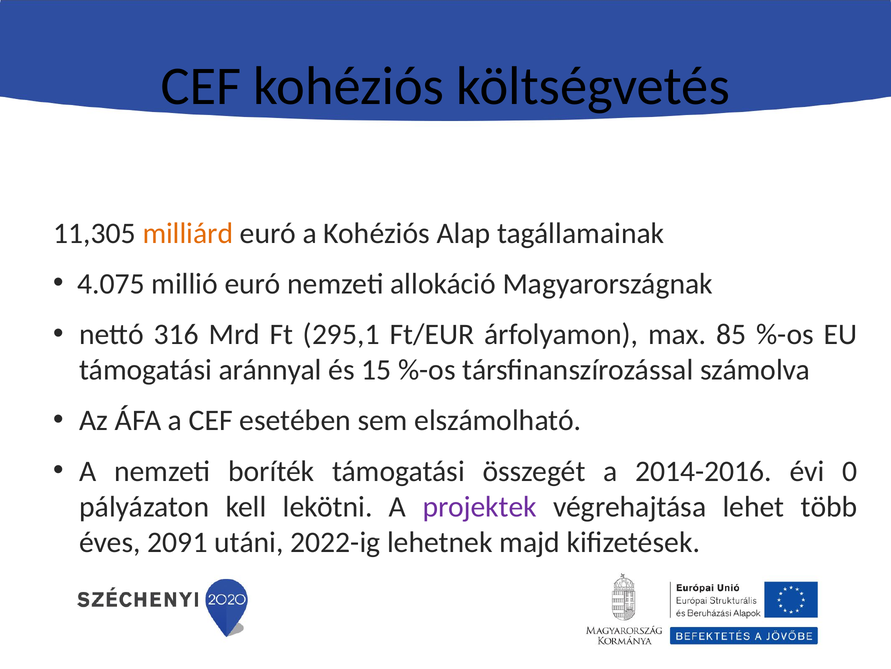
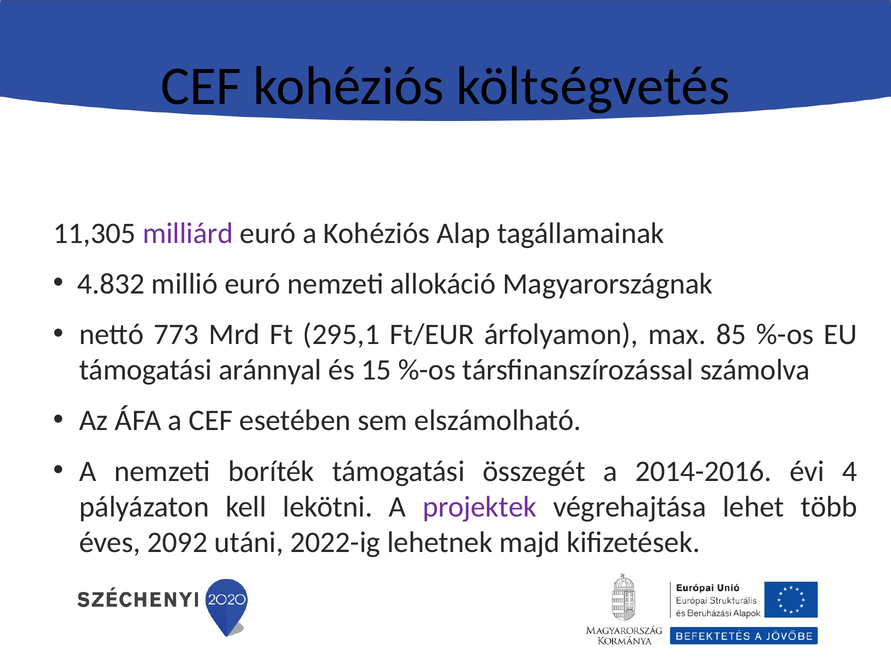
milliárd colour: orange -> purple (188, 233)
4.075: 4.075 -> 4.832 (111, 283)
316: 316 -> 773 (176, 334)
0: 0 -> 4 (850, 471)
2091: 2091 -> 2092 (177, 542)
